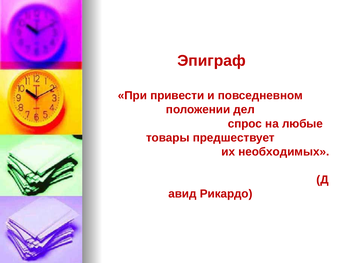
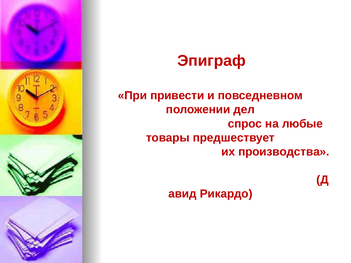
необходимых: необходимых -> производства (284, 152)
